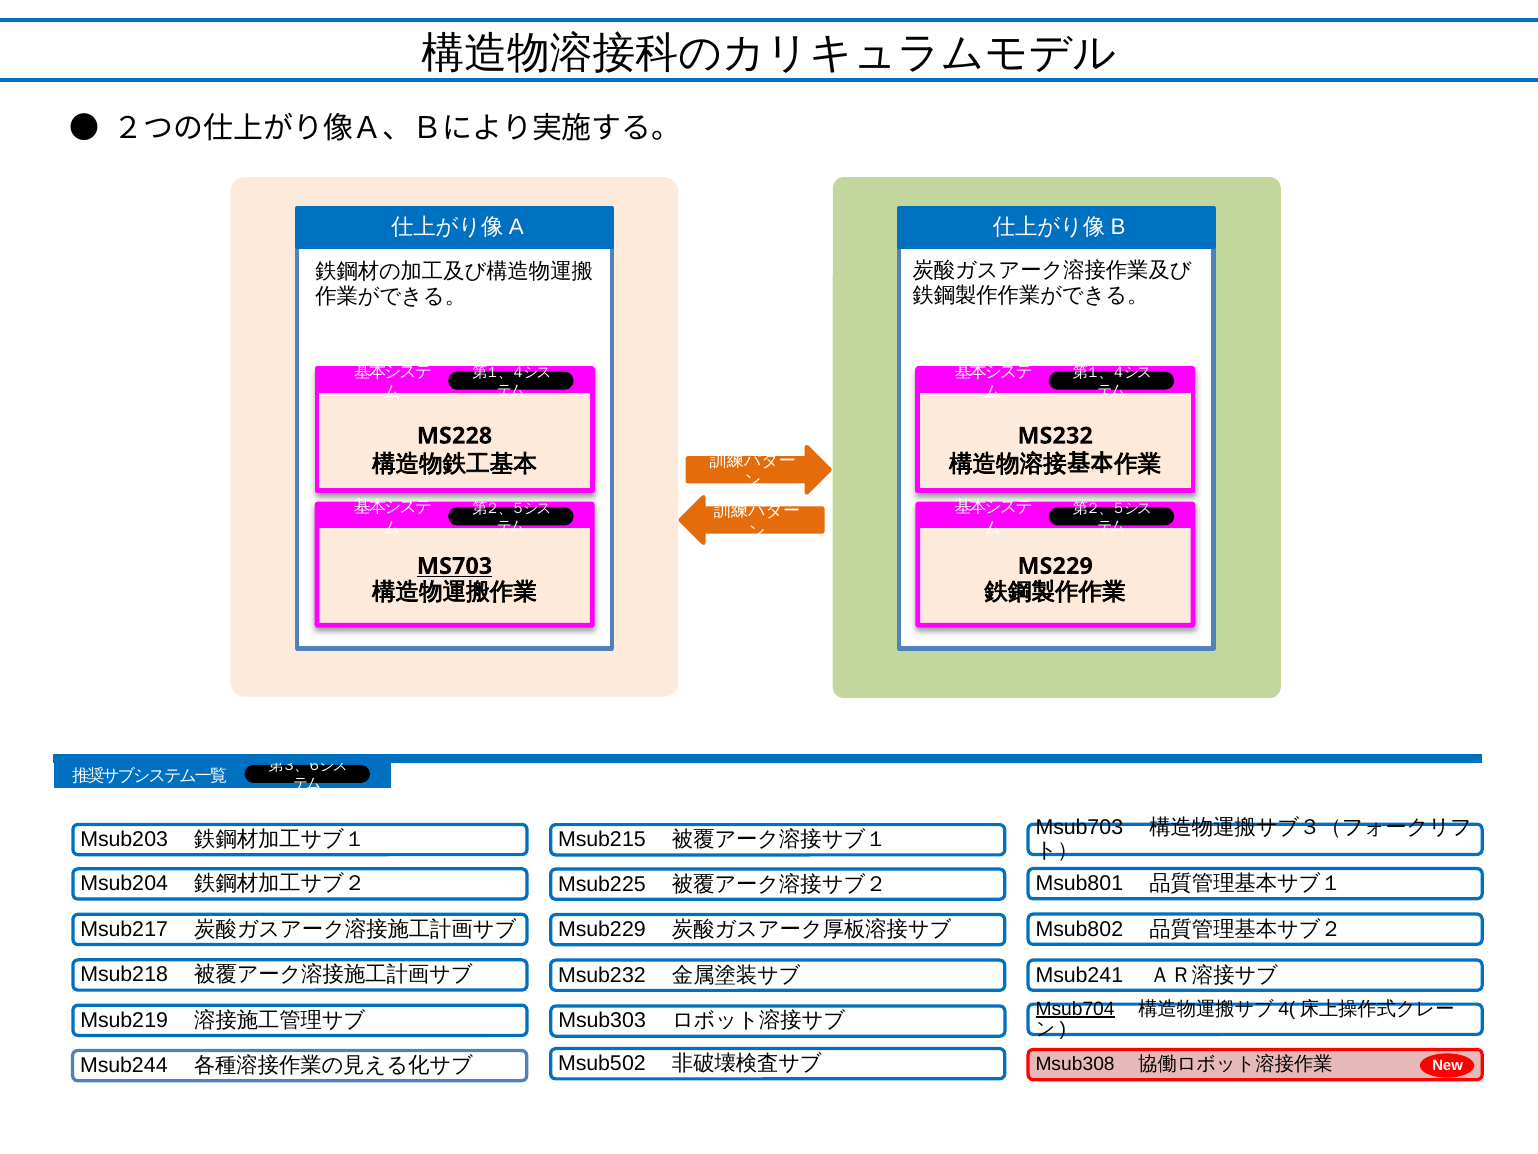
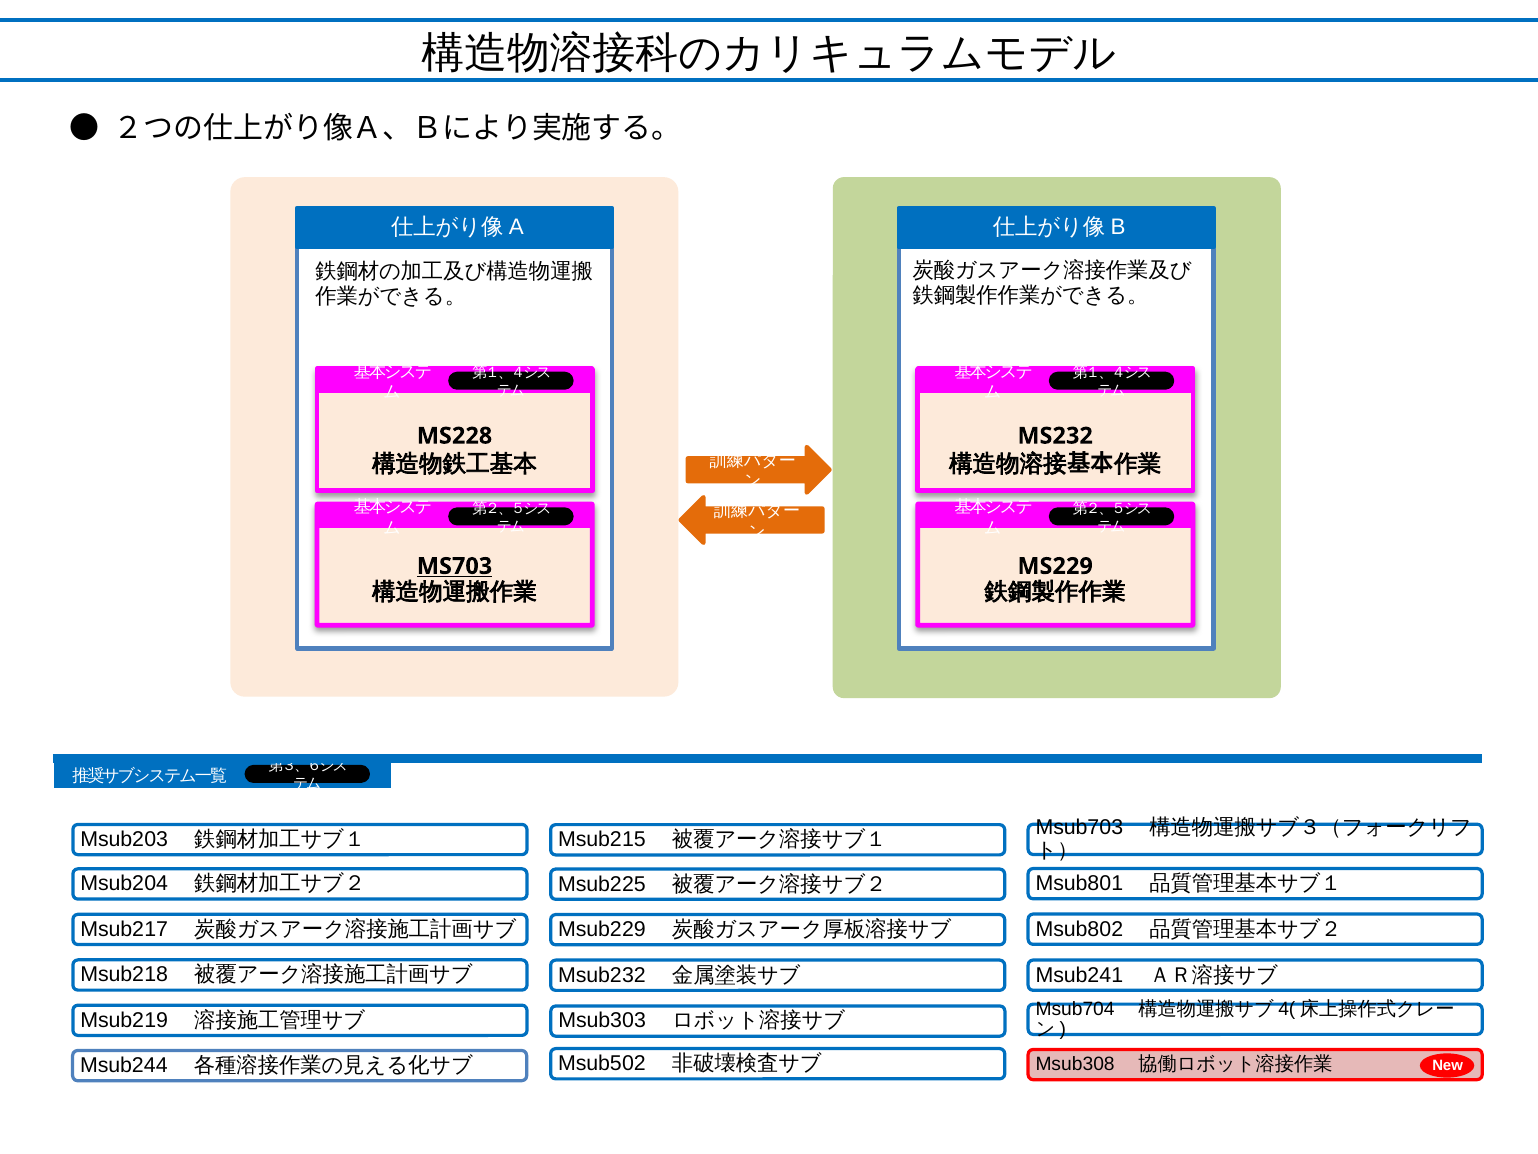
Msub704 underline: present -> none (1075, 1008)
